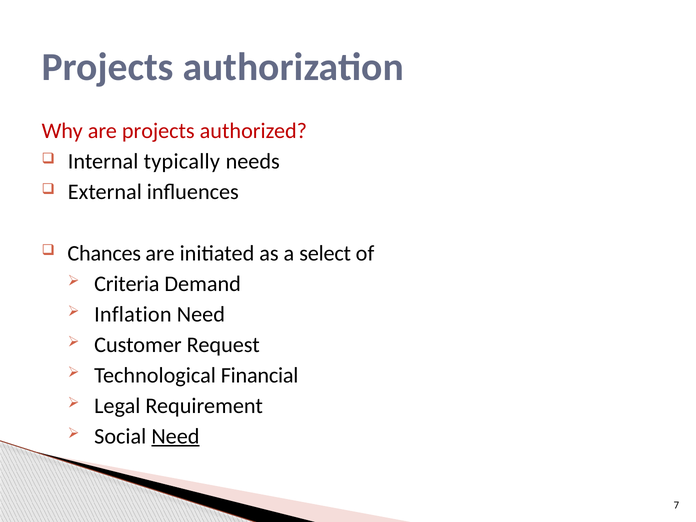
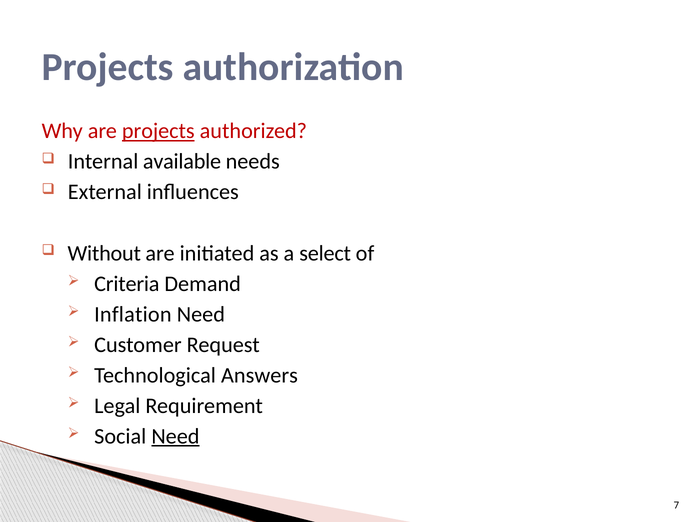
projects underline: none -> present (158, 131)
typically: typically -> available (182, 162)
Chances: Chances -> Without (104, 253)
Financial: Financial -> Answers (259, 375)
